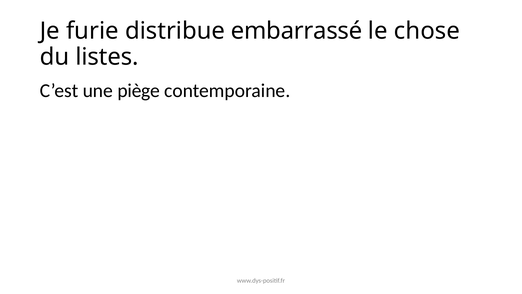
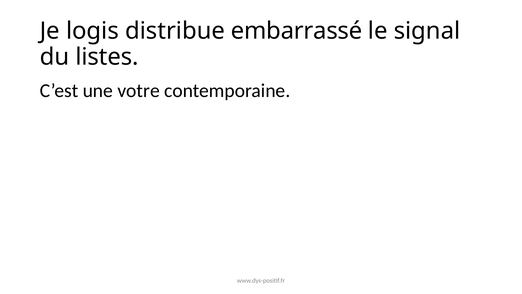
furie: furie -> logis (92, 31)
chose: chose -> signal (427, 31)
piège: piège -> votre (139, 91)
